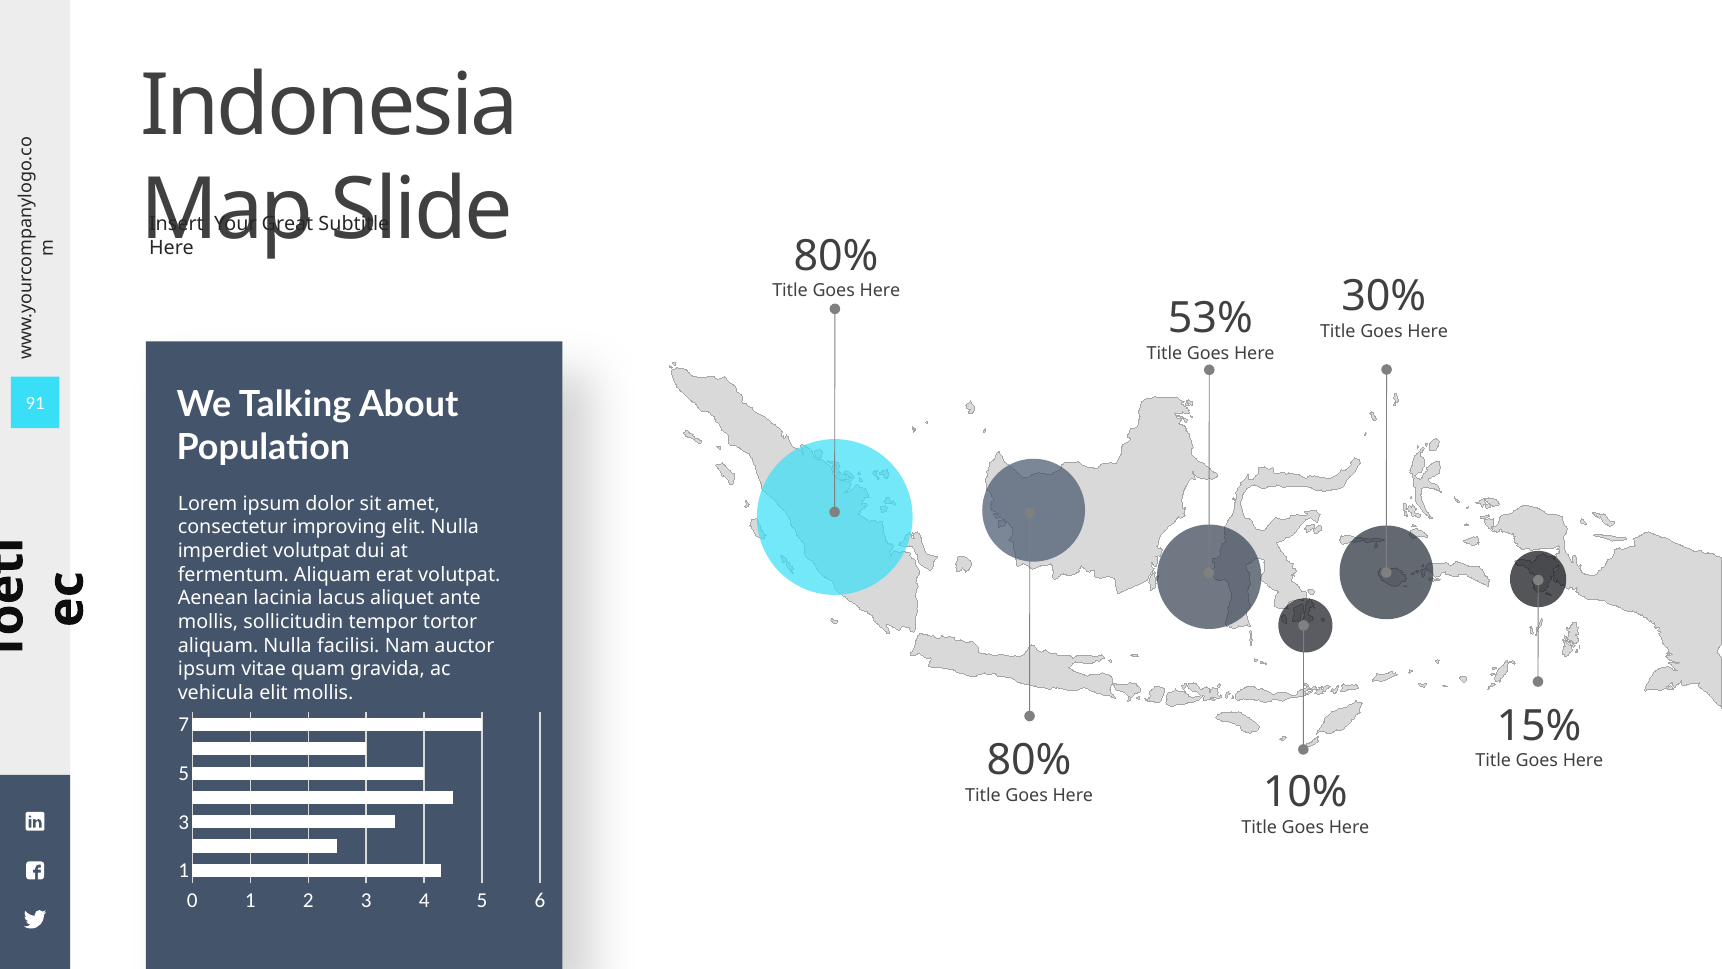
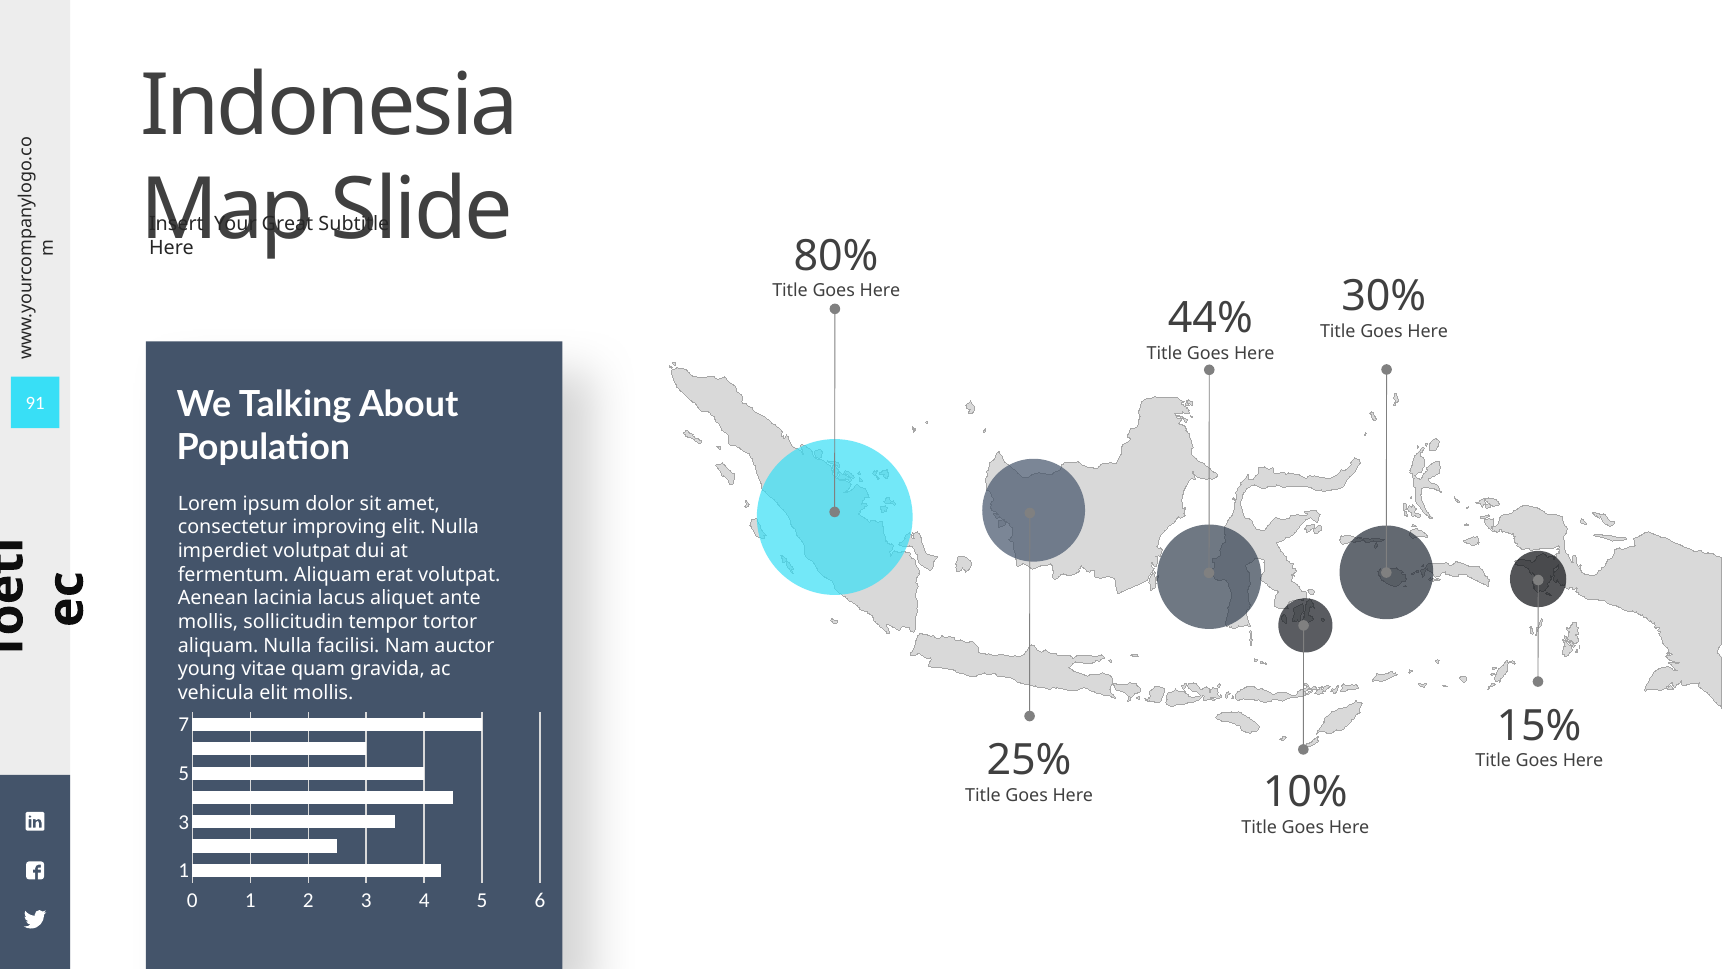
53%: 53% -> 44% (1210, 318)
ipsum: ipsum -> young (207, 669)
80%: 80% -> 25% (1029, 760)
